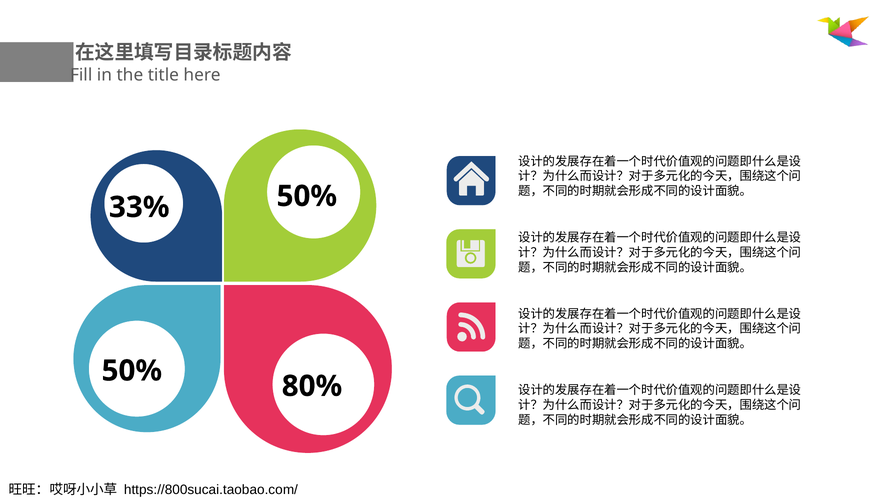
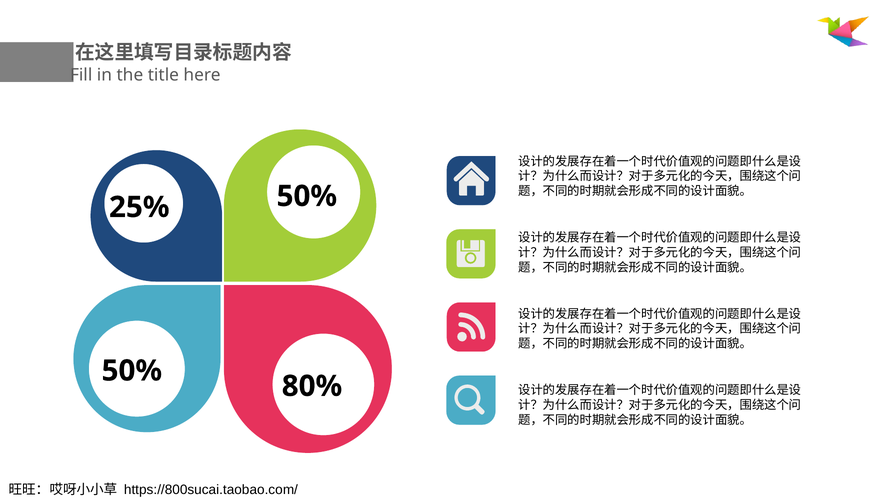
33%: 33% -> 25% (139, 207)
